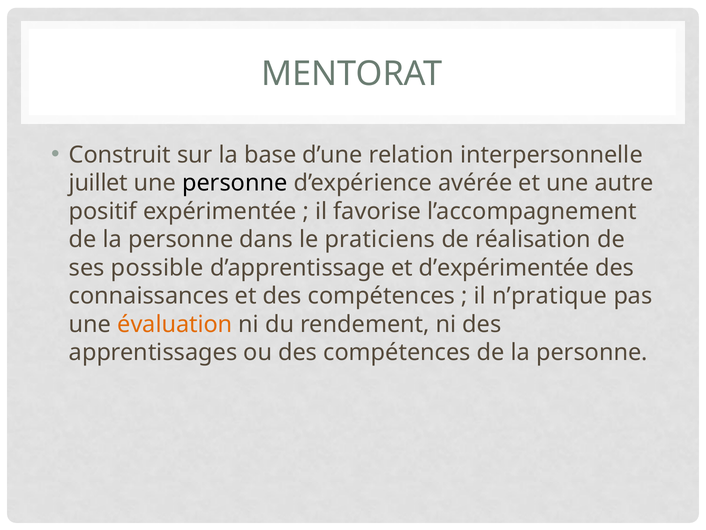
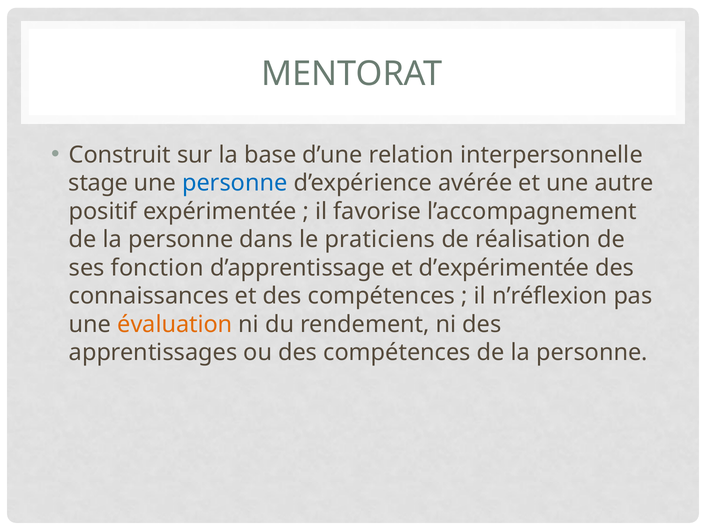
juillet: juillet -> stage (98, 183)
personne colour: black -> blue (235, 183)
possible: possible -> fonction (157, 268)
n’pratique: n’pratique -> n’réflexion (550, 296)
